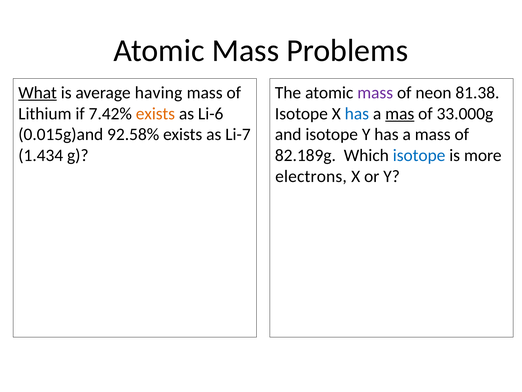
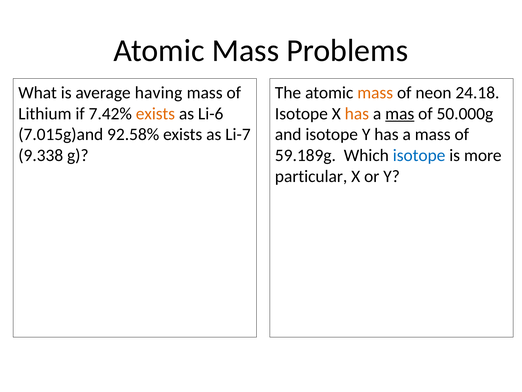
What underline: present -> none (38, 93)
mass colour: purple -> orange (375, 93)
81.38: 81.38 -> 24.18 (477, 93)
has colour: blue -> orange (357, 113)
33.000g: 33.000g -> 50.000g (465, 113)
0.015g)and: 0.015g)and -> 7.015g)and (61, 134)
1.434: 1.434 -> 9.338 (41, 155)
82.189g: 82.189g -> 59.189g (305, 155)
electrons: electrons -> particular (311, 176)
